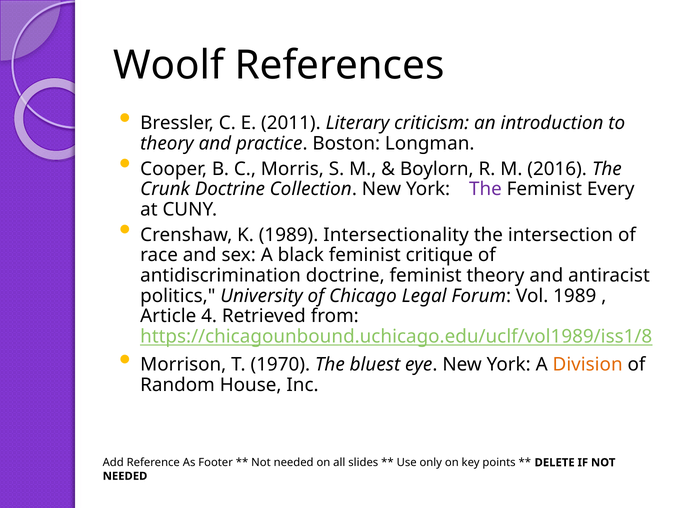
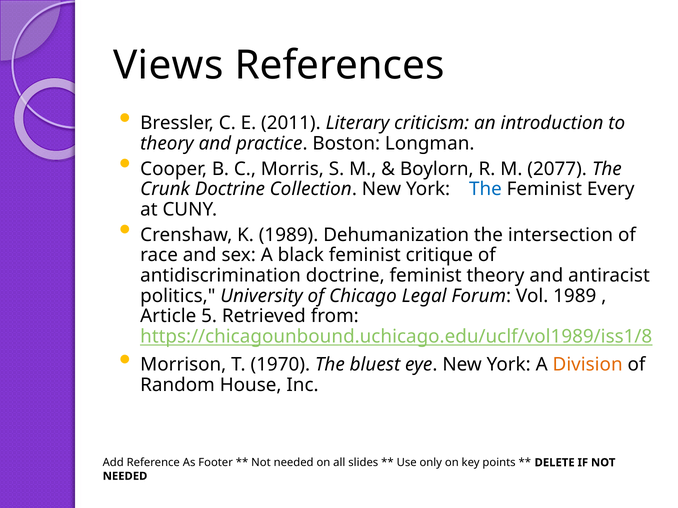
Woolf: Woolf -> Views (168, 66)
2016: 2016 -> 2077 (557, 169)
The colour: purple -> blue (485, 189)
Intersectionality: Intersectionality -> Dehumanization (396, 235)
4: 4 -> 5 (209, 317)
